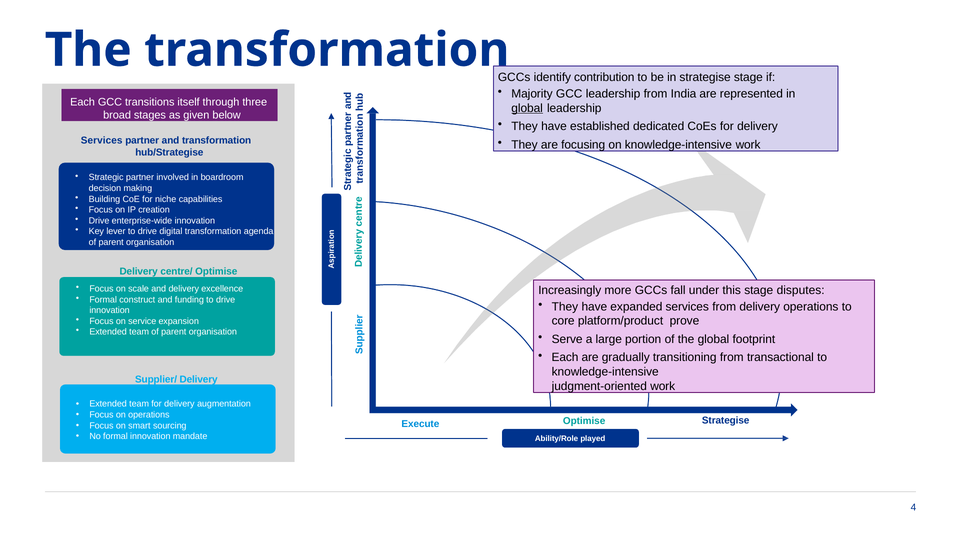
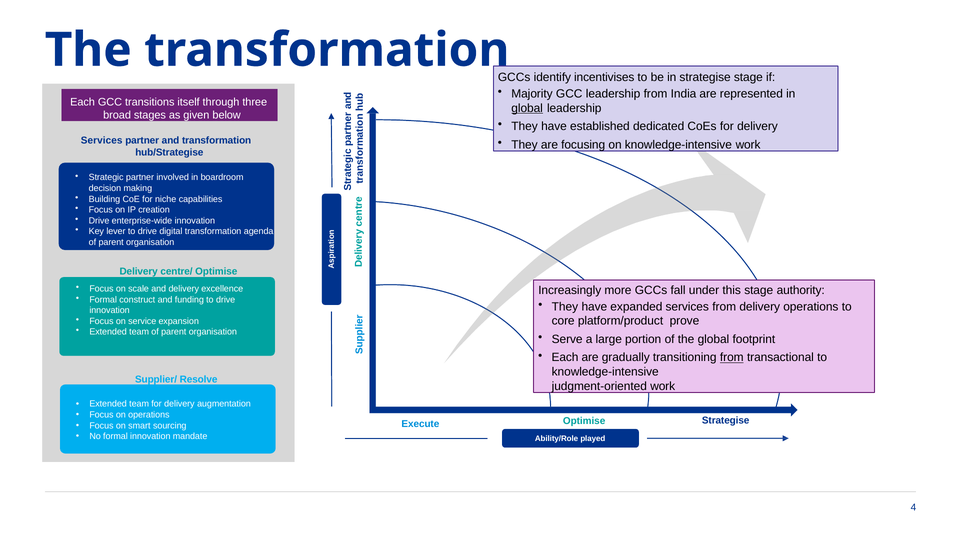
contribution: contribution -> incentivises (604, 77)
disputes: disputes -> authority (801, 290)
from underline: none -> present (732, 358)
Supplier/ Delivery: Delivery -> Resolve (199, 379)
